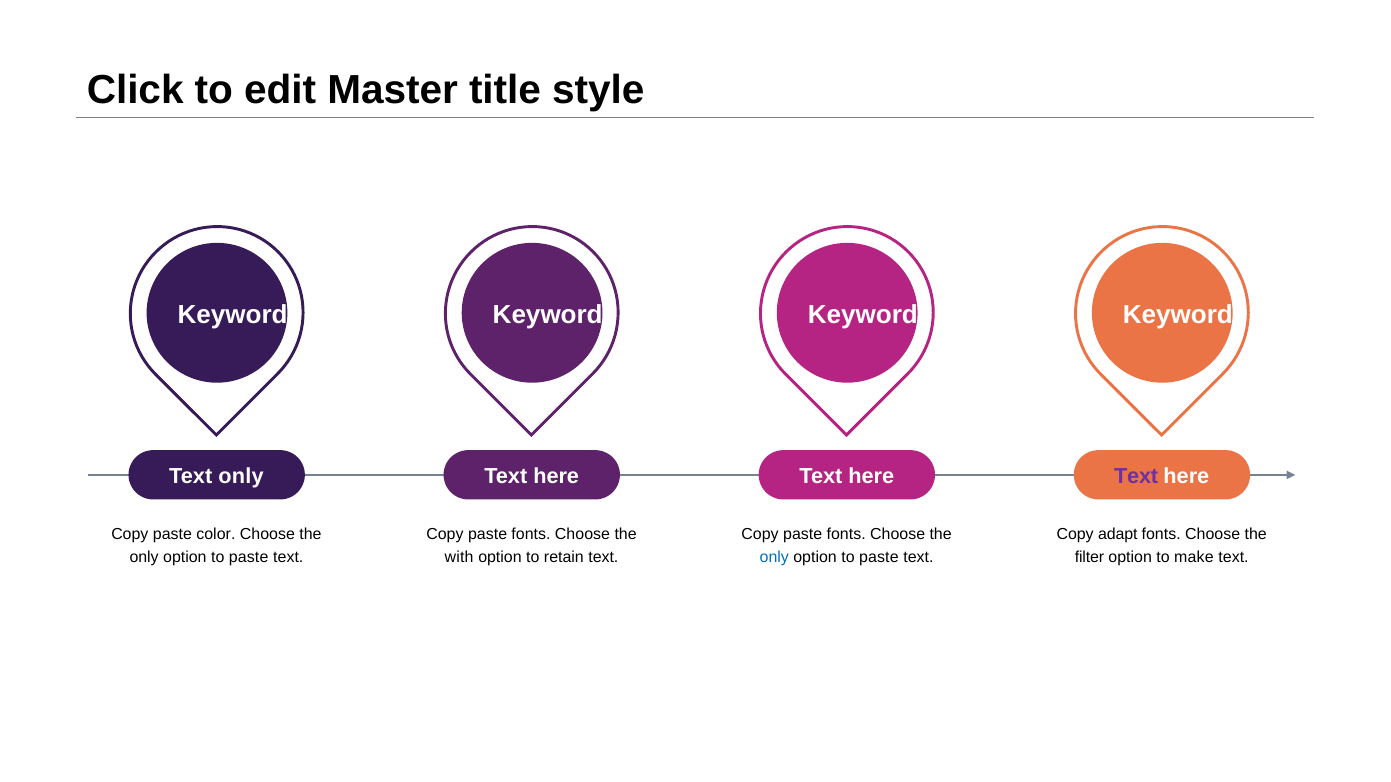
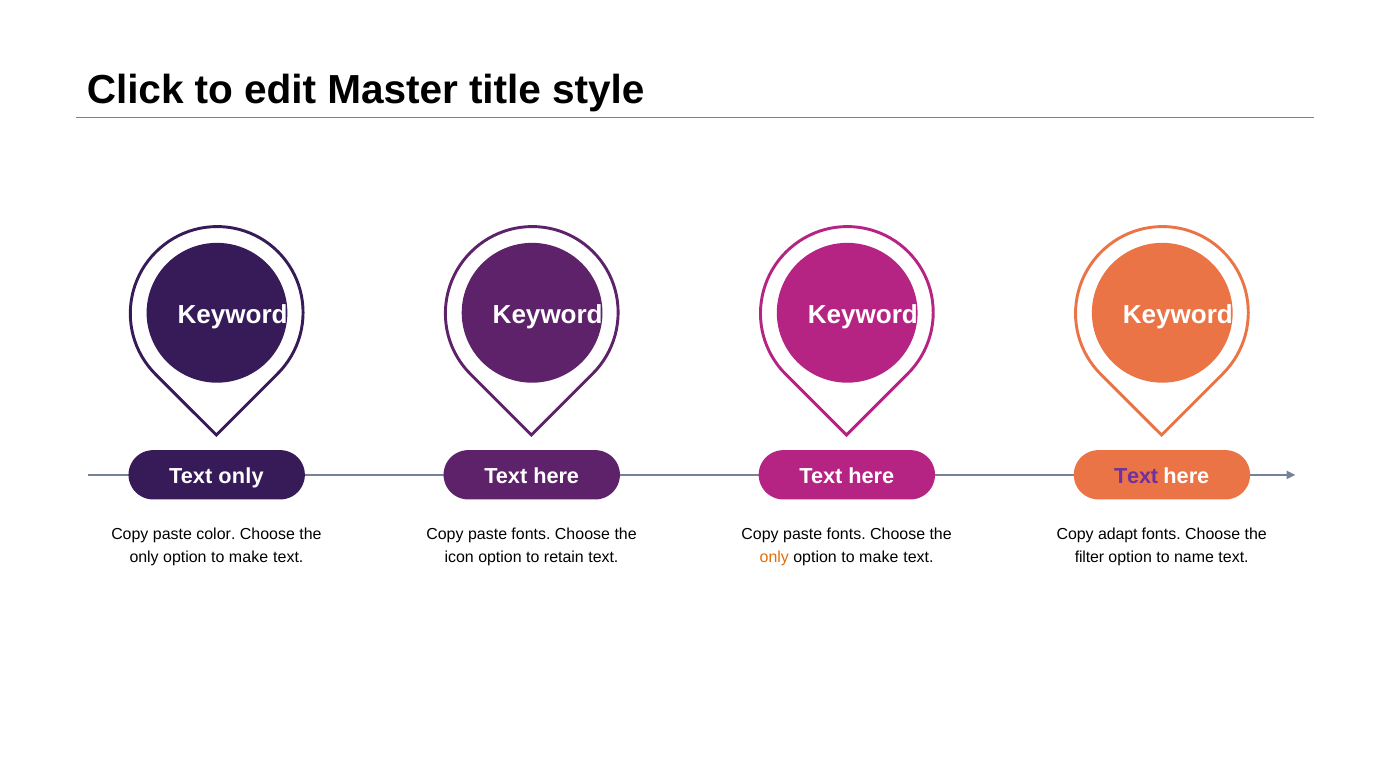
paste: paste -> make (249, 558)
with: with -> icon (459, 558)
only colour: blue -> orange (774, 558)
paste: paste -> make (879, 558)
make: make -> name (1194, 558)
